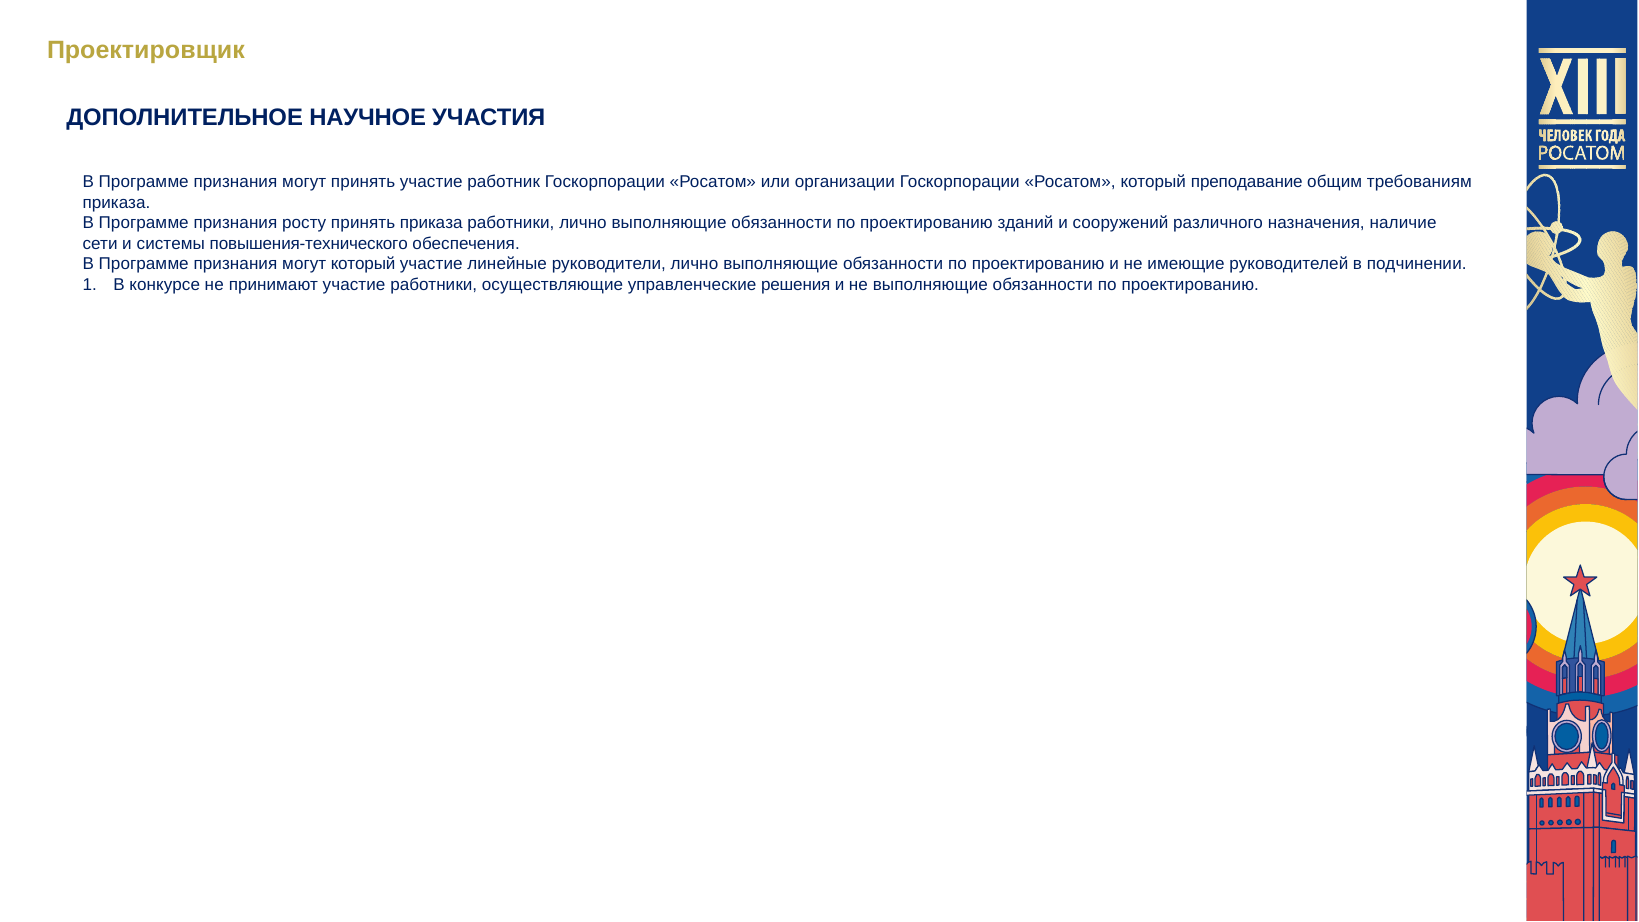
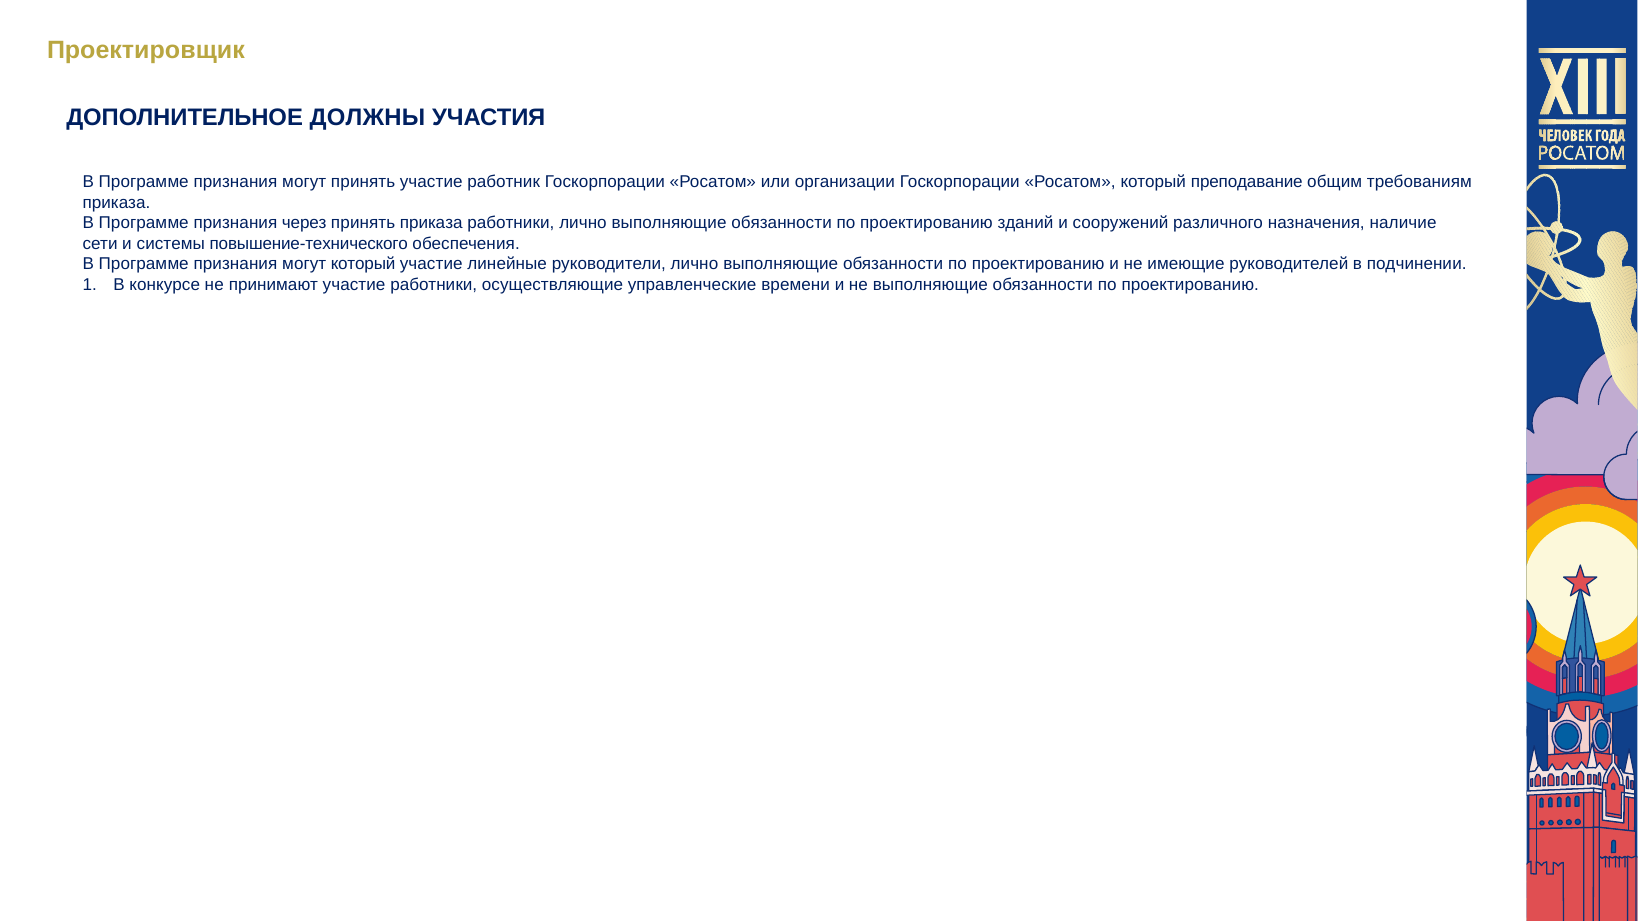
НАУЧНОЕ: НАУЧНОЕ -> ДОЛЖНЫ (367, 117)
росту: росту -> через (304, 223)
повышения-технического: повышения-технического -> повышение-технического (309, 243)
решения: решения -> времени (796, 284)
